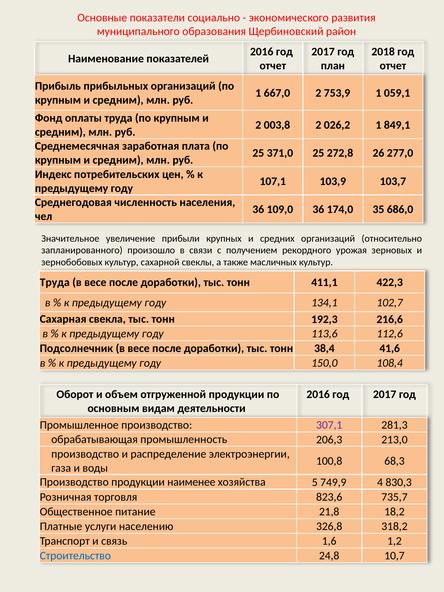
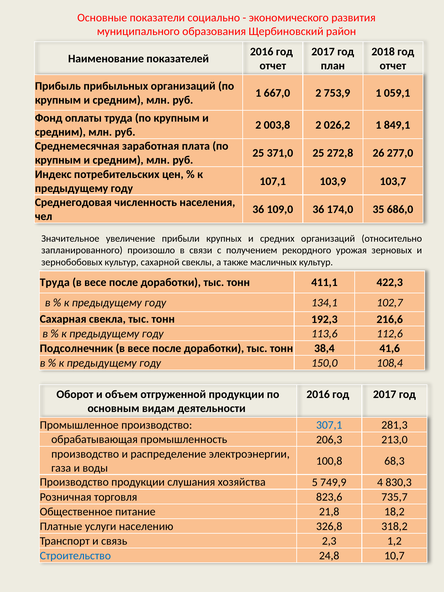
307,1 colour: purple -> blue (329, 425)
наименее: наименее -> слушания (191, 482)
1,6: 1,6 -> 2,3 (329, 541)
